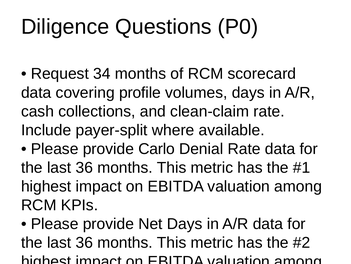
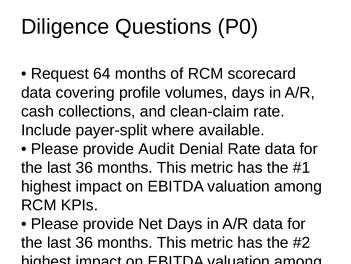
34: 34 -> 64 (102, 74)
Carlo: Carlo -> Audit (156, 149)
